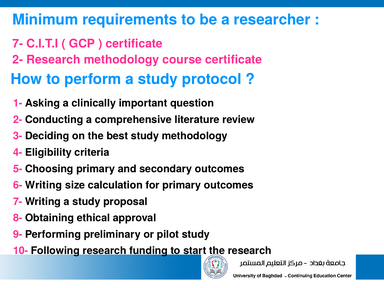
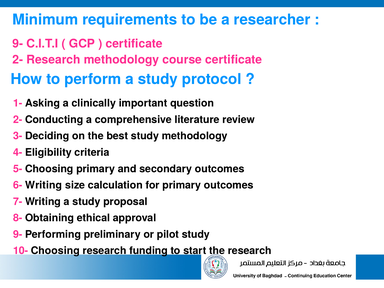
7-: 7- -> 9- (18, 44)
10- Following: Following -> Choosing (55, 251)
